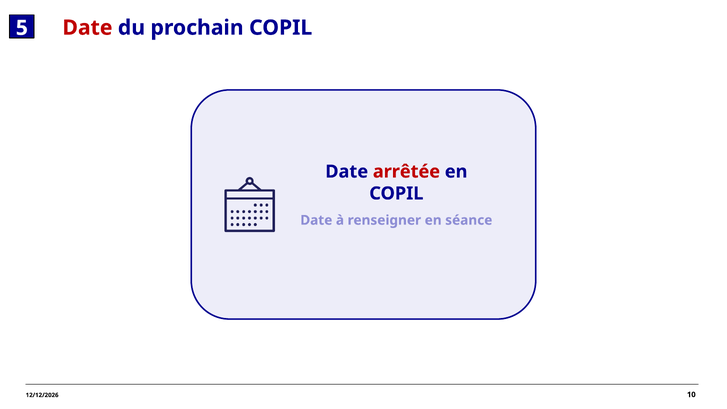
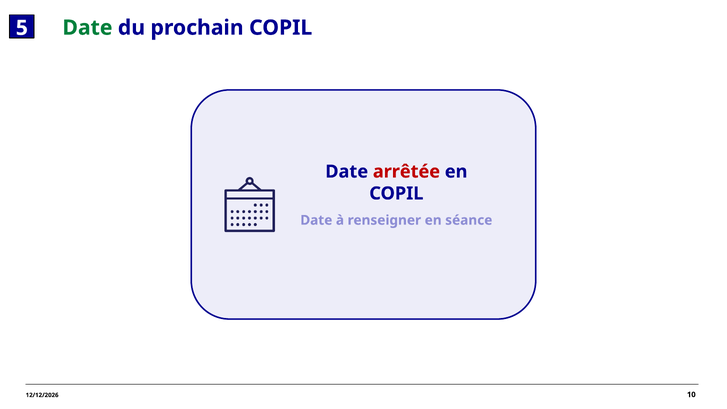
Date colour: red -> green (87, 28)
